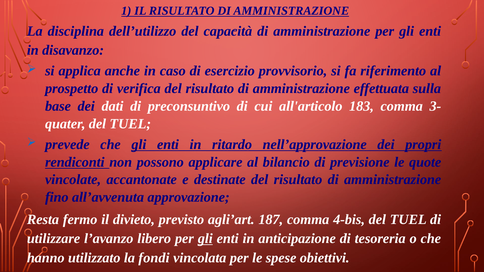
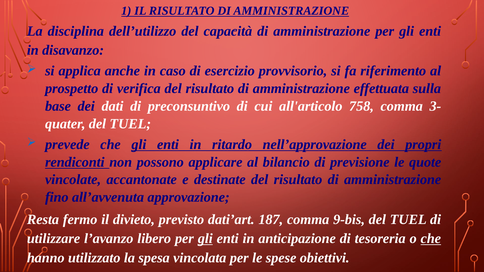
183: 183 -> 758 (361, 106)
agli’art: agli’art -> dati’art (231, 220)
4-bis: 4-bis -> 9-bis (349, 220)
che underline: none -> present (431, 239)
fondi: fondi -> spesa (154, 258)
